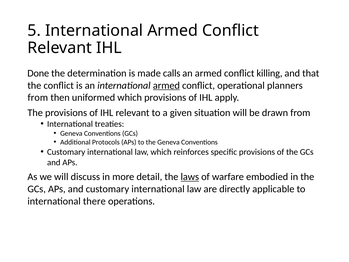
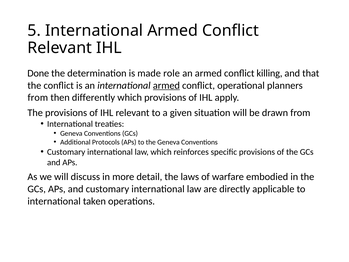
calls: calls -> role (172, 73)
uniformed: uniformed -> differently (93, 98)
laws underline: present -> none (190, 177)
there: there -> taken (94, 201)
